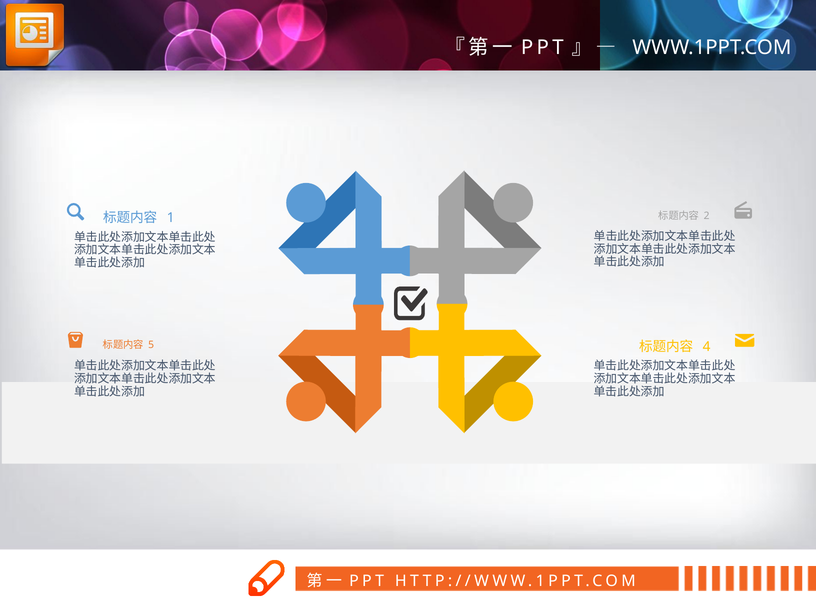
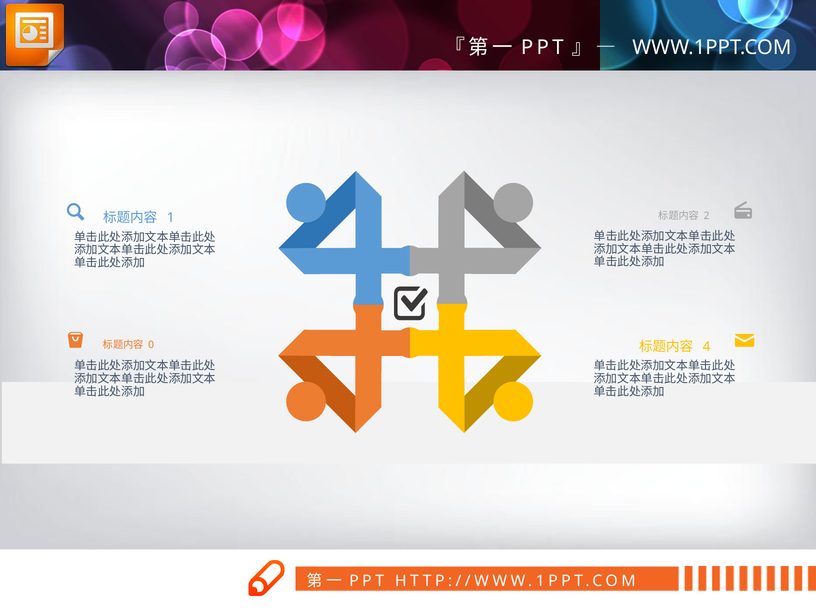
5: 5 -> 0 (151, 345)
